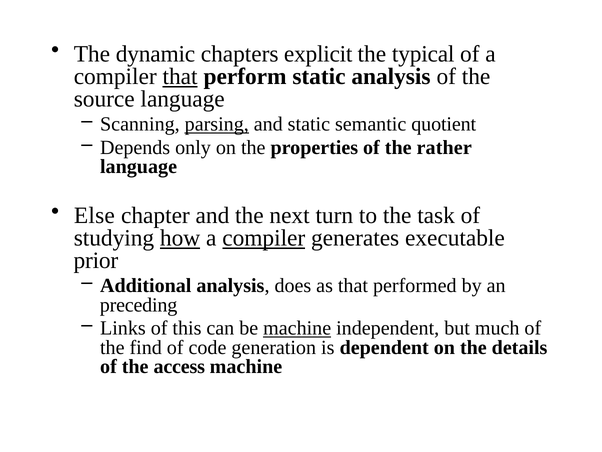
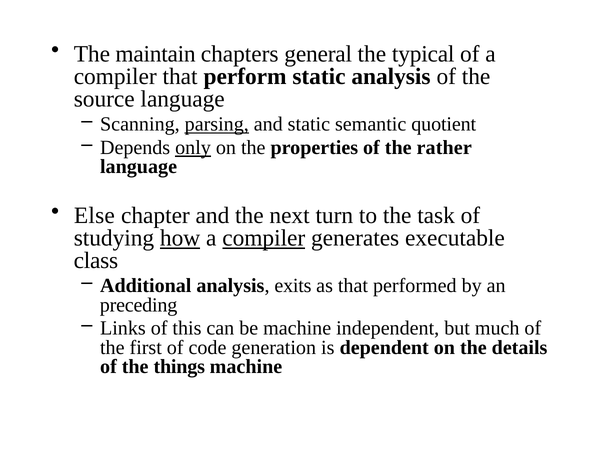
dynamic: dynamic -> maintain (156, 54)
explicit: explicit -> general (318, 54)
that underline: present -> none (180, 77)
only underline: none -> present (193, 147)
prior: prior -> class (96, 260)
does: does -> exits (293, 285)
machine underline: present -> none (297, 328)
find: find -> first (146, 347)
access: access -> things (179, 366)
